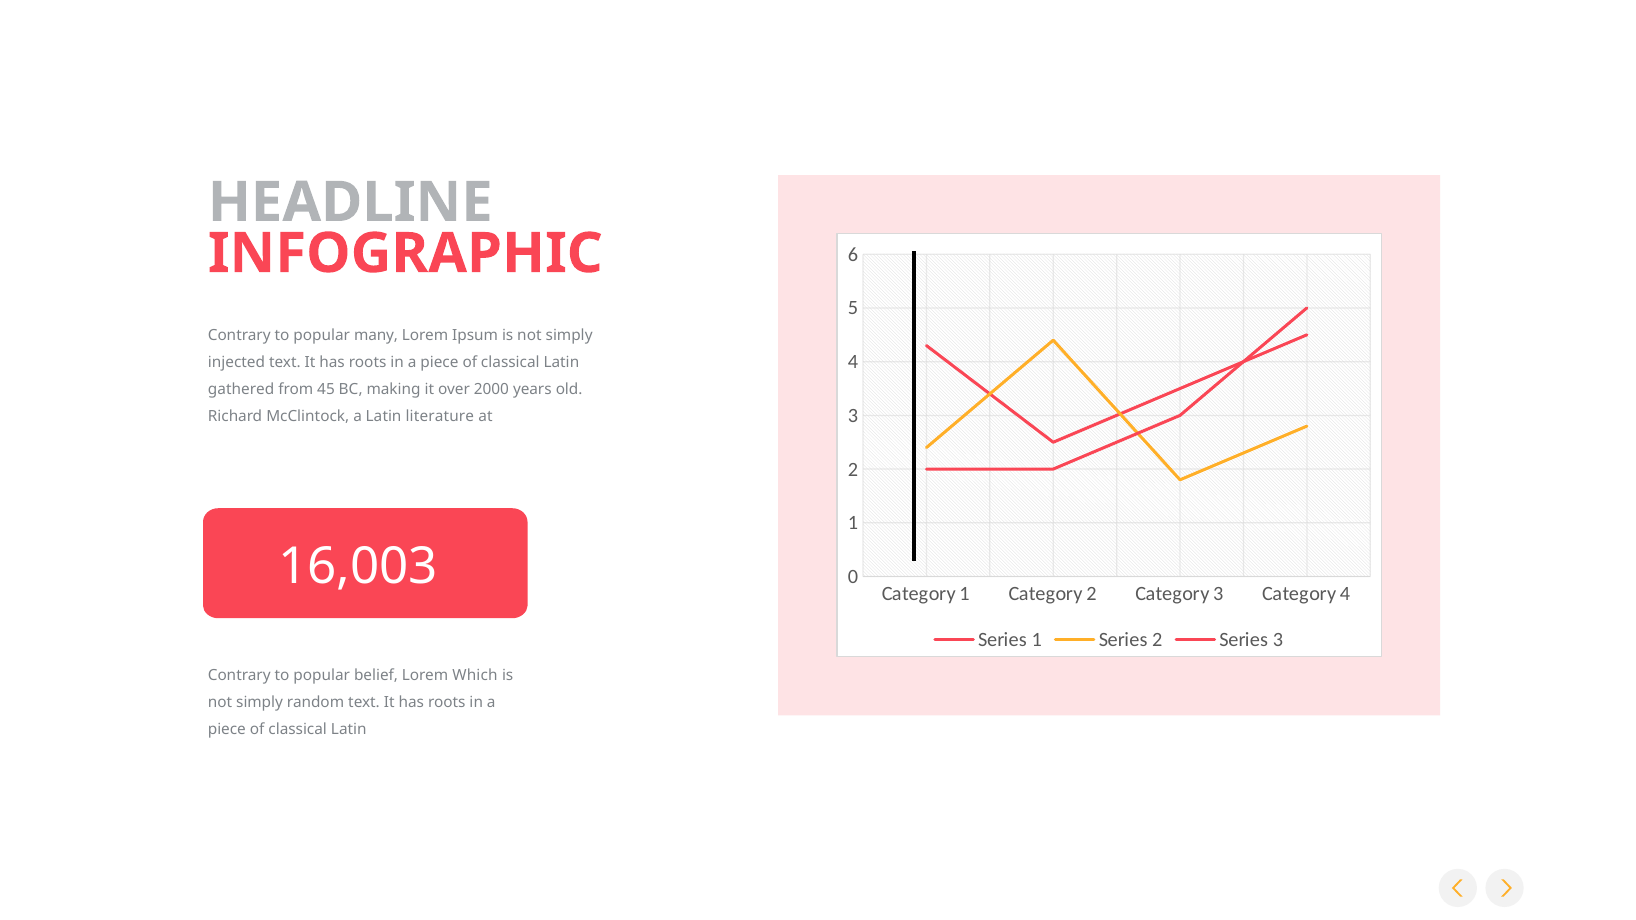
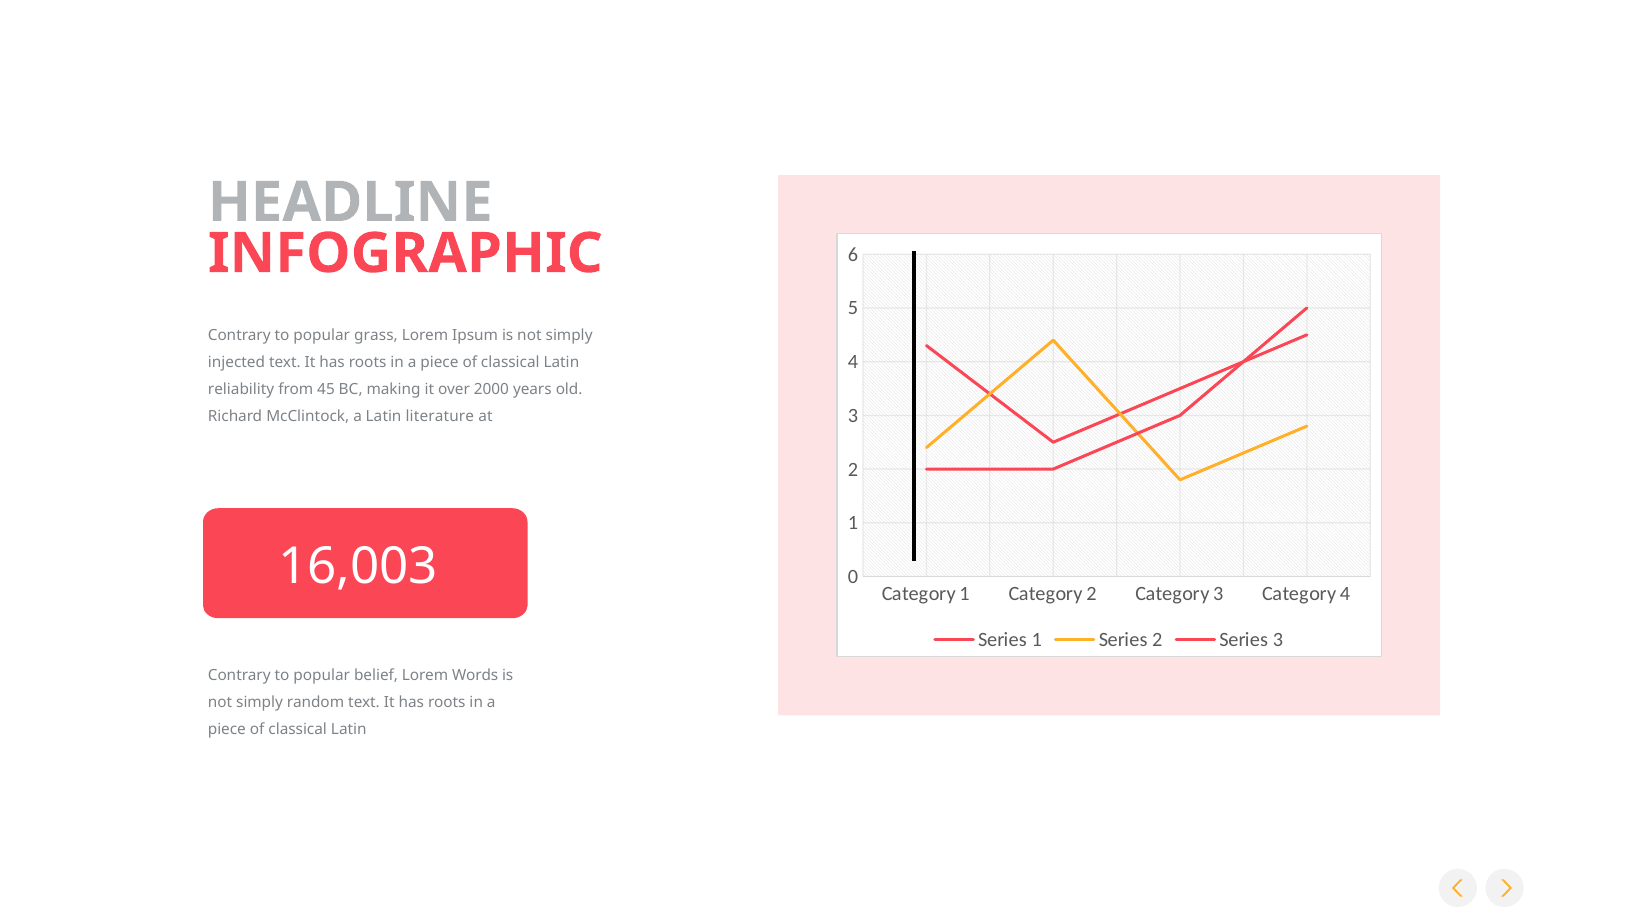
many: many -> grass (376, 335)
gathered: gathered -> reliability (241, 390)
Which: Which -> Words (475, 675)
